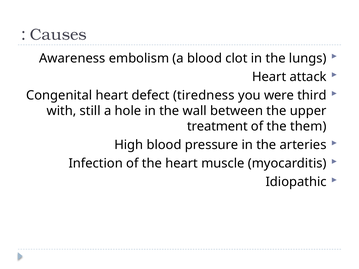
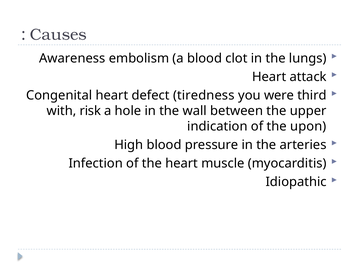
still: still -> risk (90, 111)
treatment: treatment -> indication (217, 127)
them: them -> upon (308, 127)
